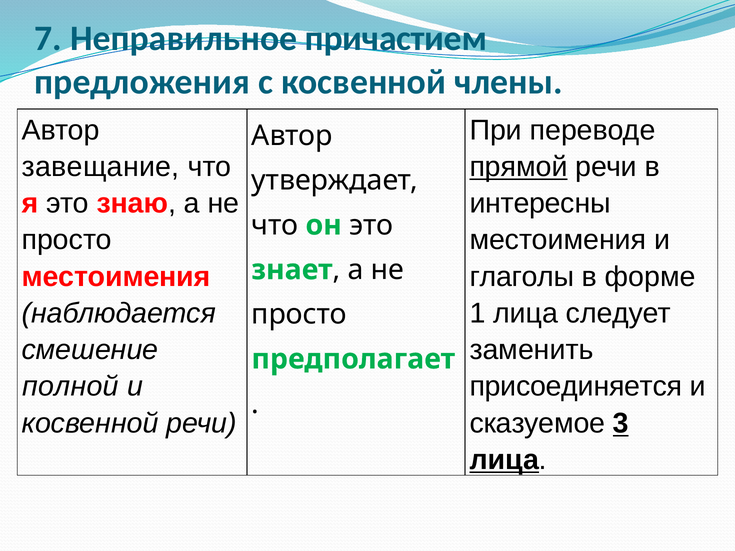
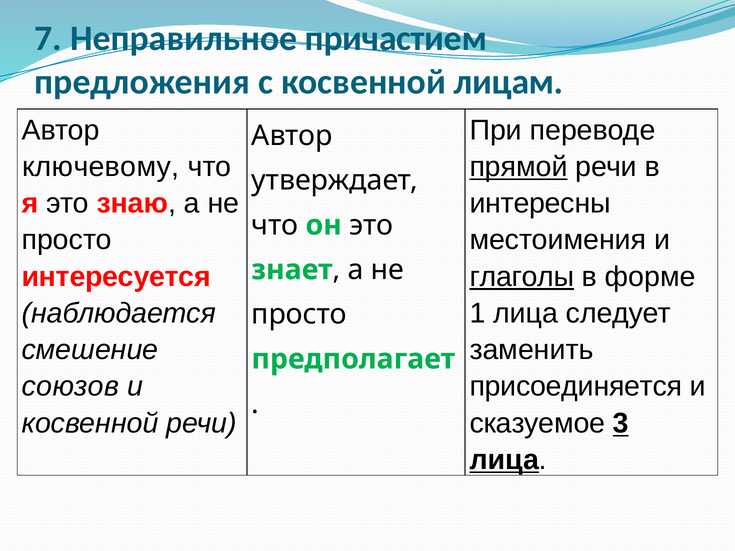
члены: члены -> лицам (509, 82)
завещание: завещание -> ключевому (101, 167)
местоимения: местоимения -> интересуется (116, 277)
глаголы underline: none -> present (522, 277)
полной: полной -> союзов (70, 387)
